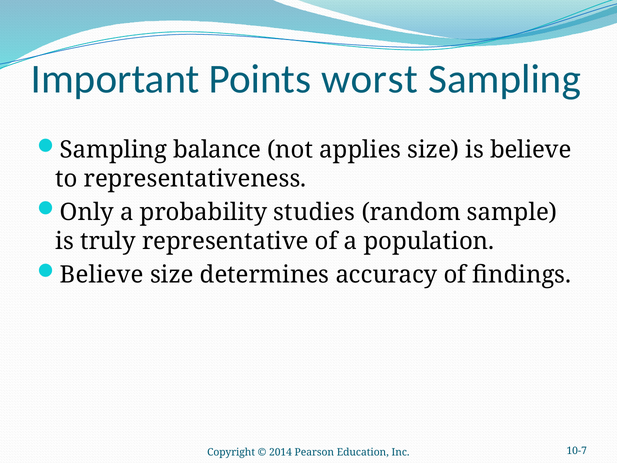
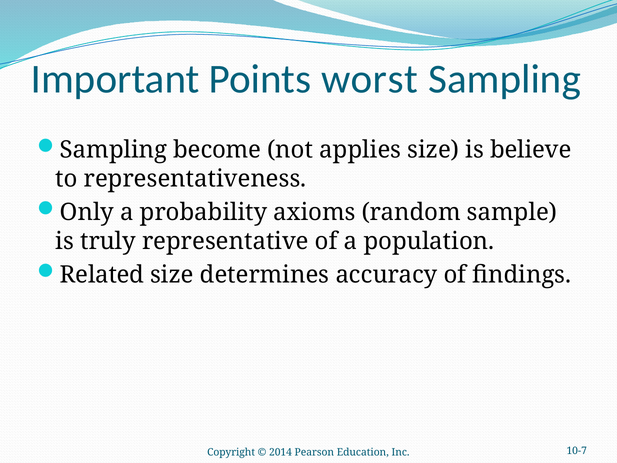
balance: balance -> become (217, 150)
studies: studies -> axioms (315, 212)
Believe: Believe -> Related (102, 275)
